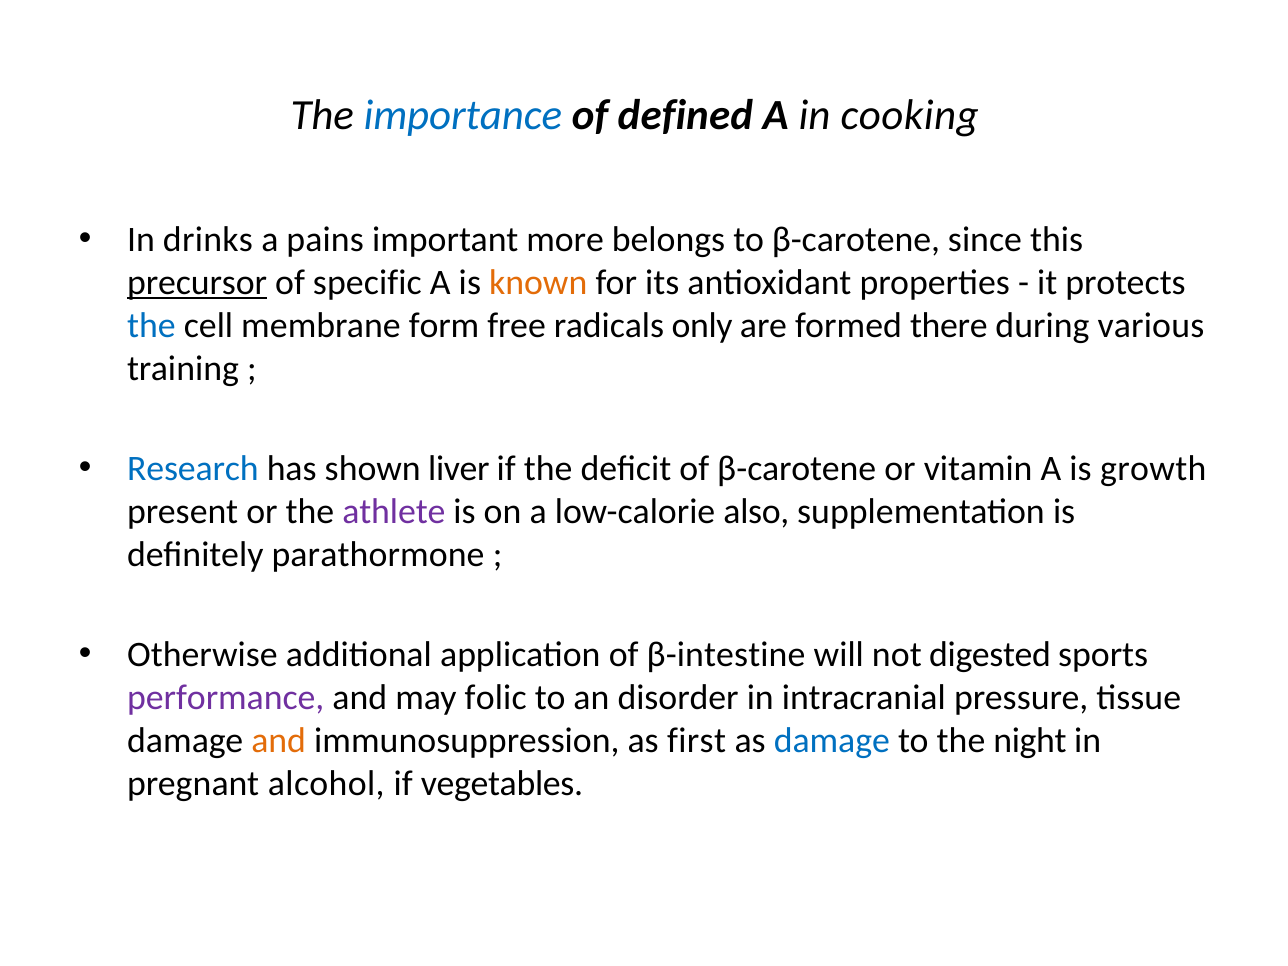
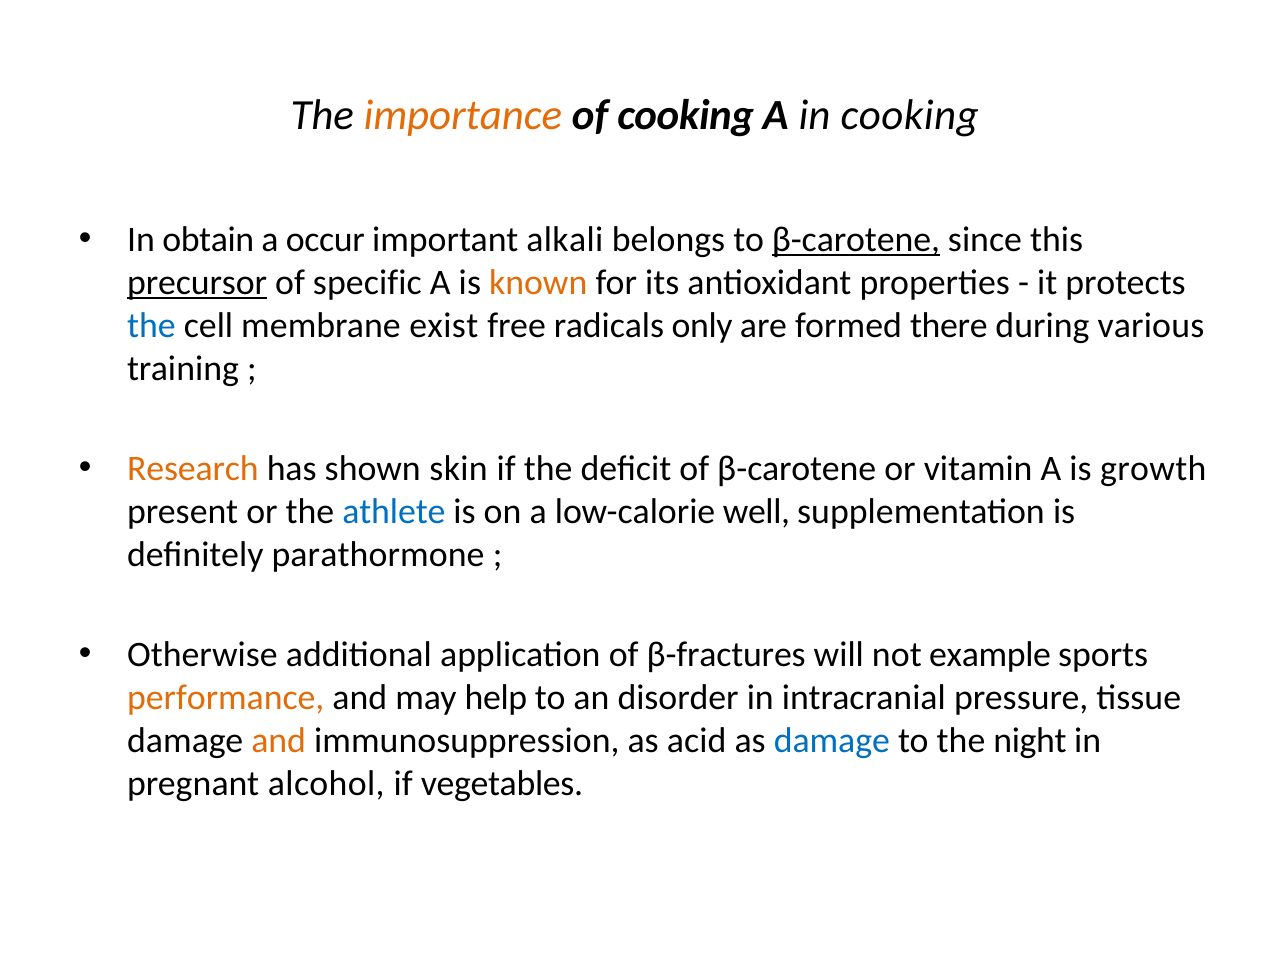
importance colour: blue -> orange (463, 116)
of defined: defined -> cooking (686, 116)
drinks: drinks -> obtain (208, 239)
pains: pains -> occur (325, 239)
more: more -> alkali (565, 239)
β-carotene underline: none -> present (856, 239)
form: form -> exist (444, 325)
Research colour: blue -> orange (193, 469)
liver: liver -> skin (459, 469)
athlete colour: purple -> blue (394, 511)
also: also -> well (756, 511)
β-intestine: β-intestine -> β-fractures (726, 655)
digested: digested -> example (990, 655)
performance colour: purple -> orange (226, 698)
folic: folic -> help (496, 698)
first: first -> acid (697, 741)
